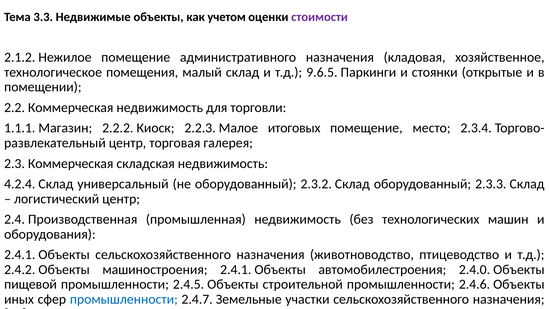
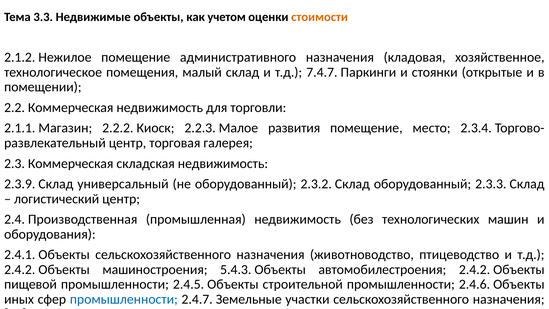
стоимости colour: purple -> orange (320, 17)
9.6.5: 9.6.5 -> 7.4.7 (322, 72)
1.1.1: 1.1.1 -> 2.1.1 (20, 128)
итоговых: итоговых -> развития (294, 128)
4.2.4: 4.2.4 -> 2.3.9 (20, 184)
машиностроения 2.4.1: 2.4.1 -> 5.4.3 (236, 269)
автомобилестроения 2.4.0: 2.4.0 -> 2.4.2 (475, 269)
